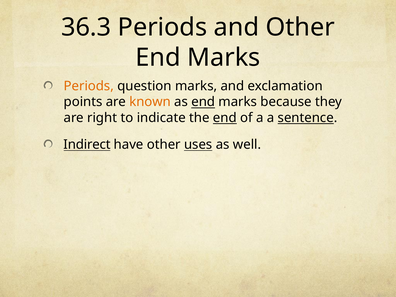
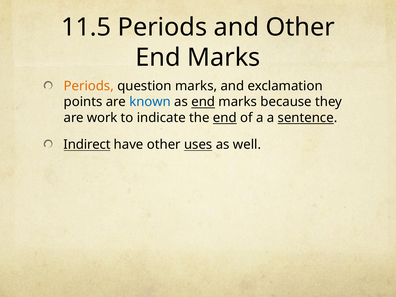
36.3: 36.3 -> 11.5 (86, 27)
known colour: orange -> blue (150, 102)
right: right -> work (102, 118)
